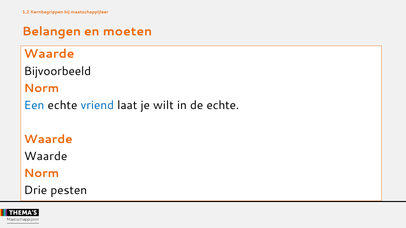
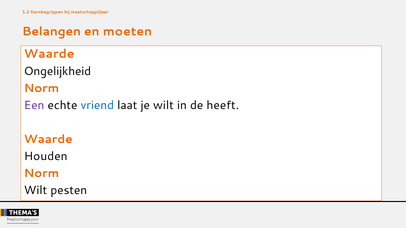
Bijvoorbeeld: Bijvoorbeeld -> Ongelijkheid (57, 71)
Een colour: blue -> purple (34, 105)
de echte: echte -> heeft (223, 105)
Waarde: Waarde -> Houden (46, 156)
Drie: Drie -> Wilt (35, 190)
